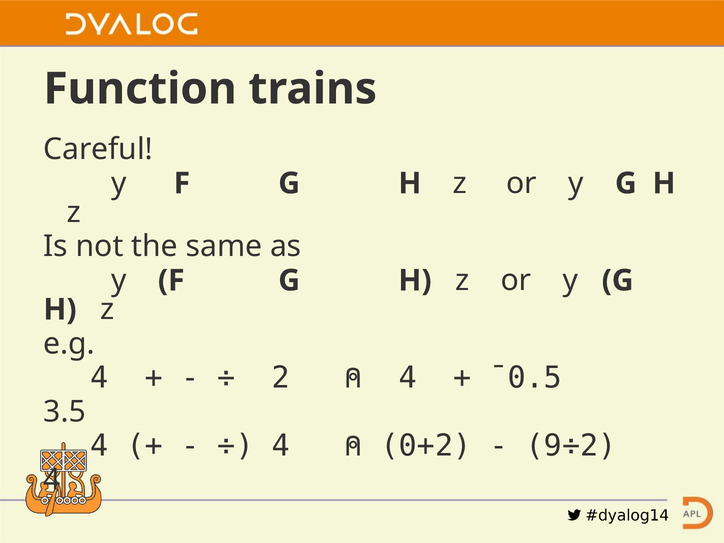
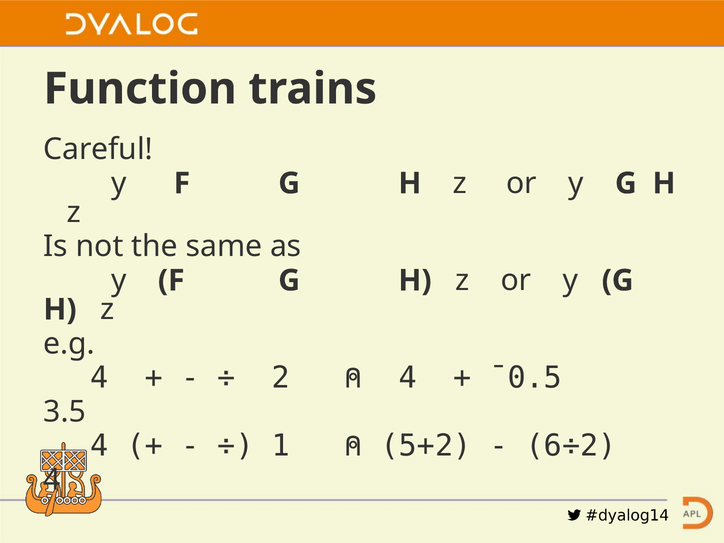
4: 4 -> 1 (281, 446)
0+2: 0+2 -> 5+2 (426, 446)
9÷2: 9÷2 -> 6÷2 (571, 446)
